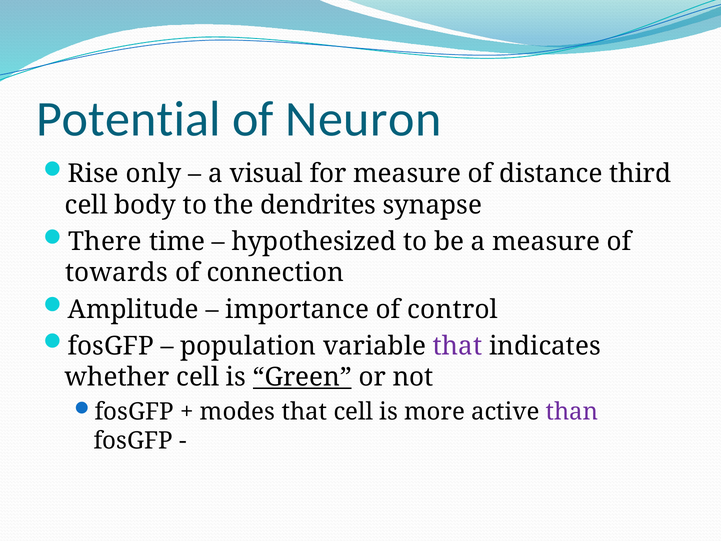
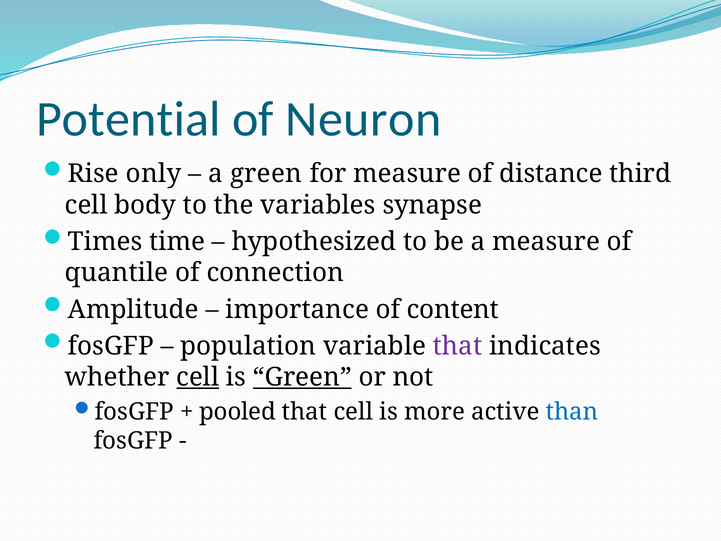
a visual: visual -> green (266, 174)
dendrites: dendrites -> variables (318, 205)
There: There -> Times (105, 241)
towards: towards -> quantile (117, 273)
control: control -> content (453, 309)
cell underline: none -> present (198, 377)
modes: modes -> pooled (238, 412)
than colour: purple -> blue (572, 412)
